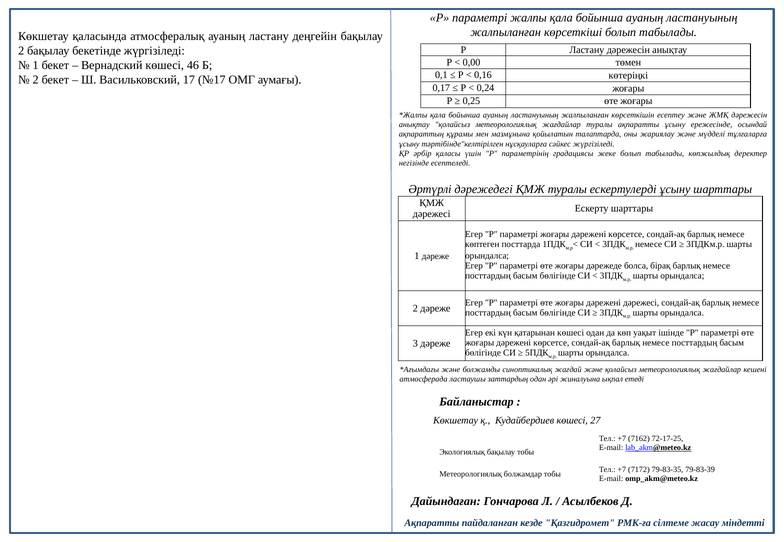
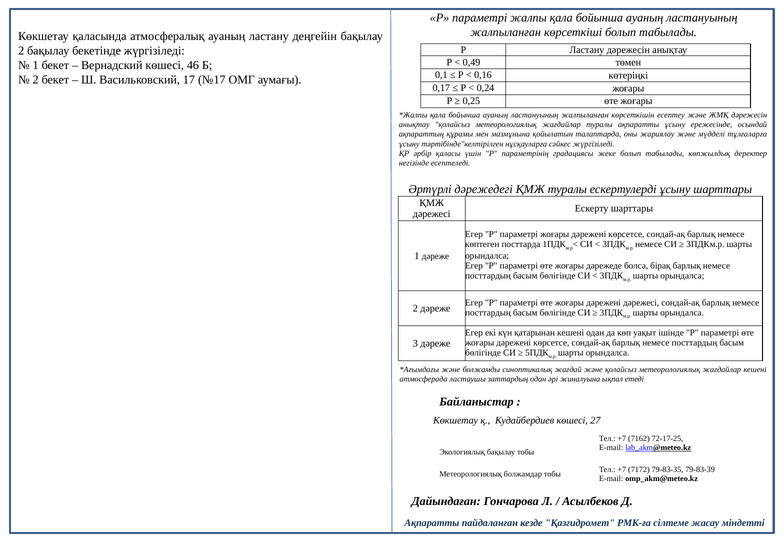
0,00: 0,00 -> 0,49 (472, 62)
қатарынан көшесі: көшесі -> кешені (571, 333)
